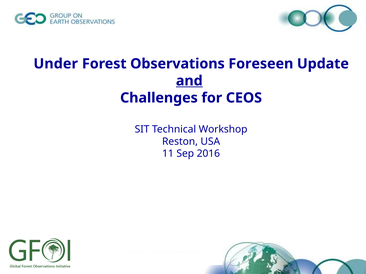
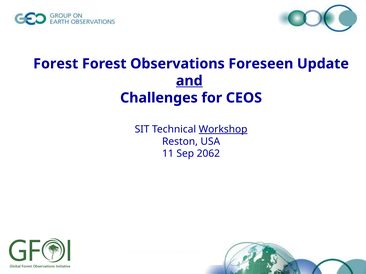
Under: Under -> Forest (56, 64)
Workshop underline: none -> present (223, 129)
2016: 2016 -> 2062 (208, 154)
